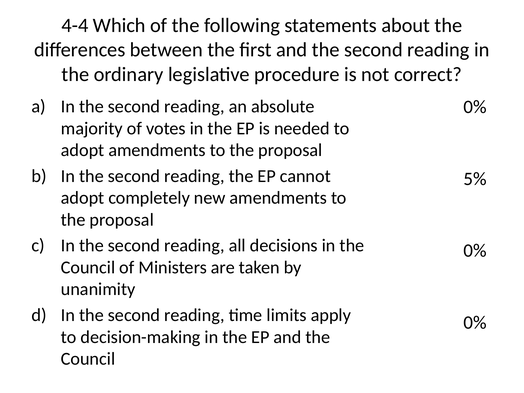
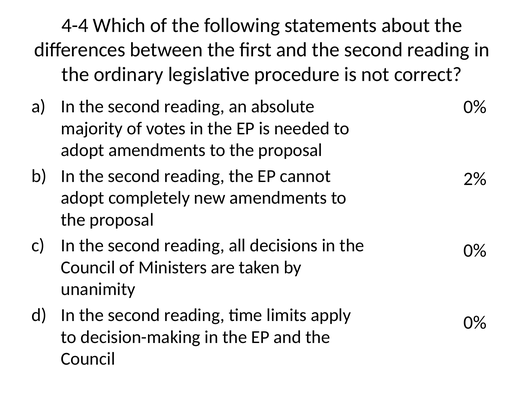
5%: 5% -> 2% (475, 179)
